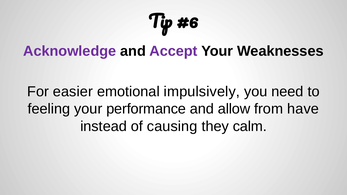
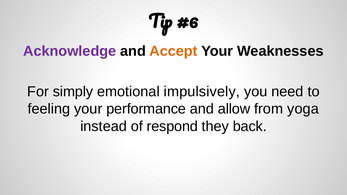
Accept colour: purple -> orange (173, 51)
easier: easier -> simply (73, 92)
have: have -> yoga (303, 109)
causing: causing -> respond (172, 126)
calm: calm -> back (250, 126)
